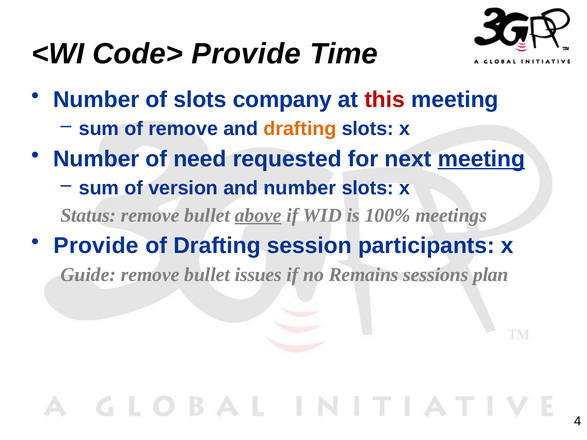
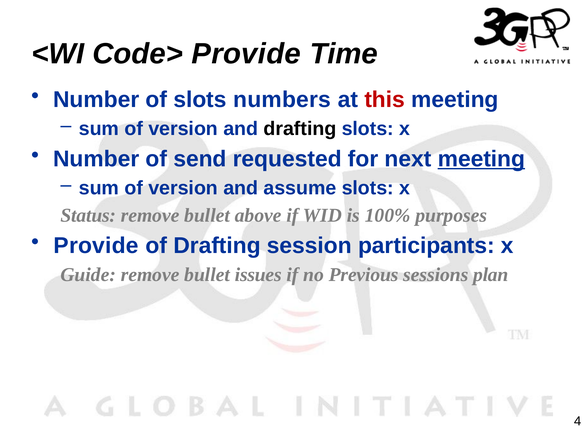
company: company -> numbers (282, 100)
remove: remove -> version (183, 129)
drafting colour: orange -> black (300, 129)
need: need -> send (200, 159)
and number: number -> assume (300, 188)
above underline: present -> none (258, 215)
meetings: meetings -> purposes (451, 215)
Remains: Remains -> Previous (364, 275)
